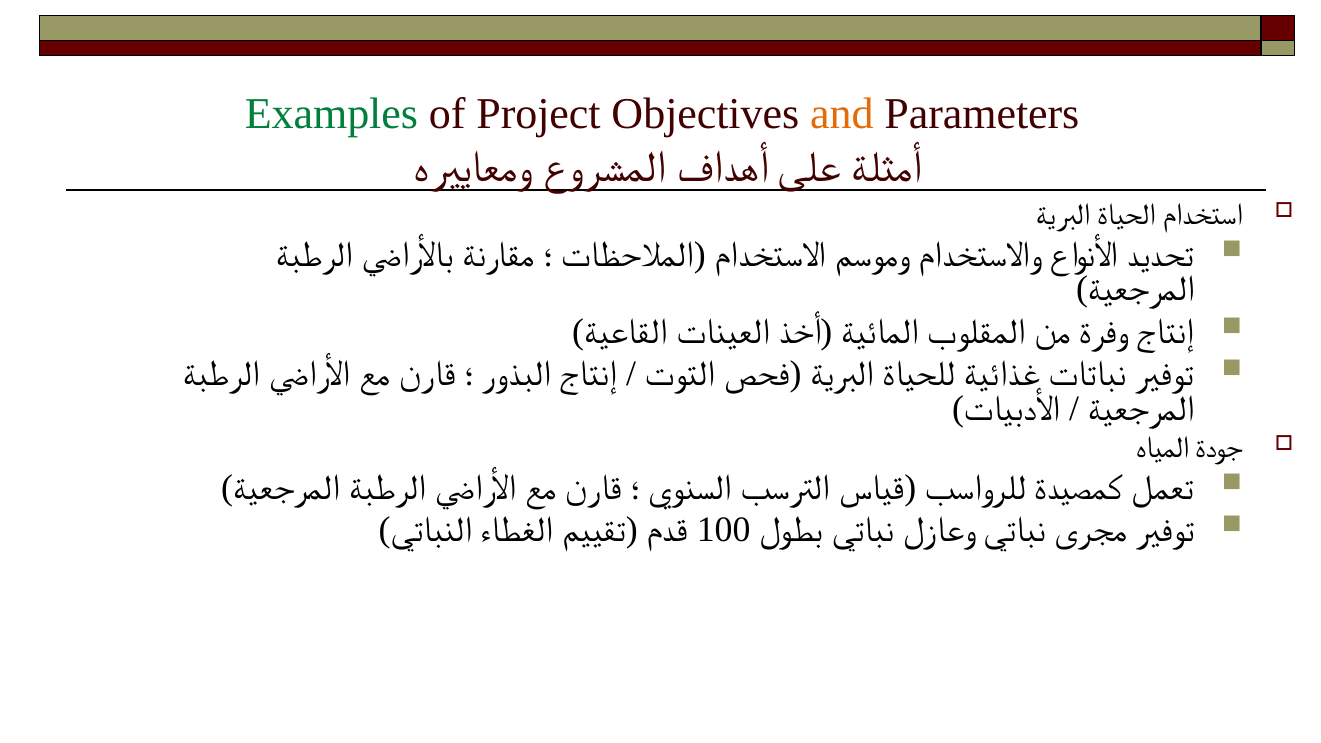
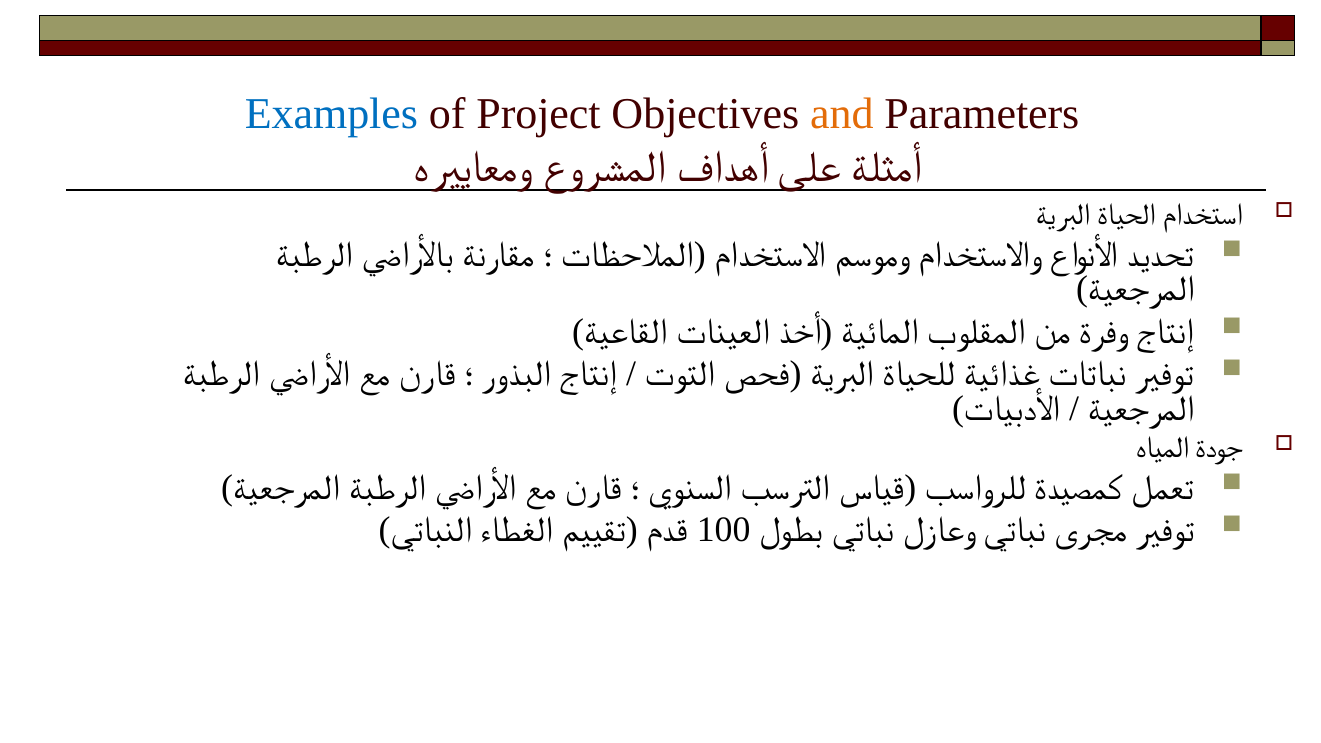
Examples colour: green -> blue (331, 114)
